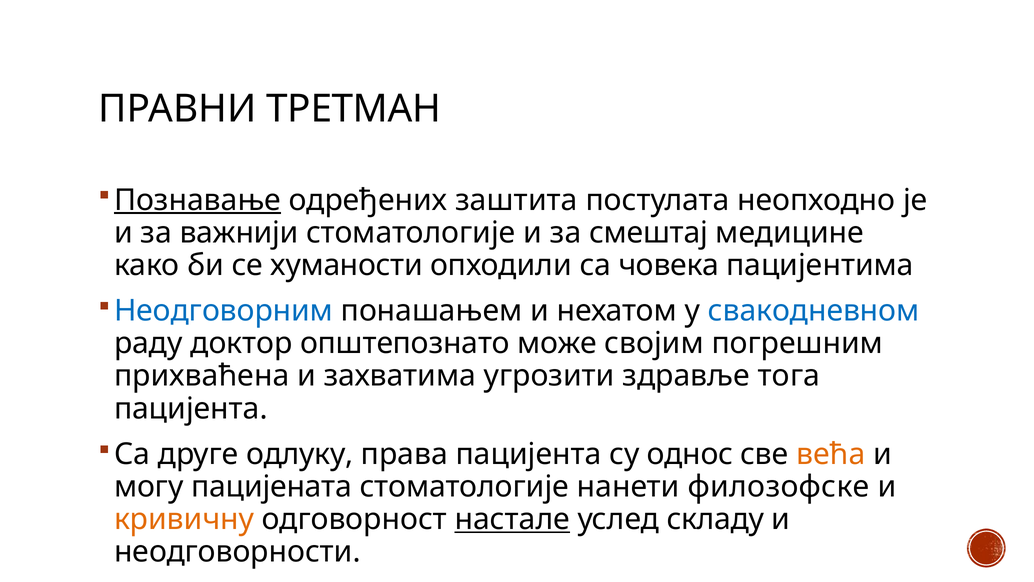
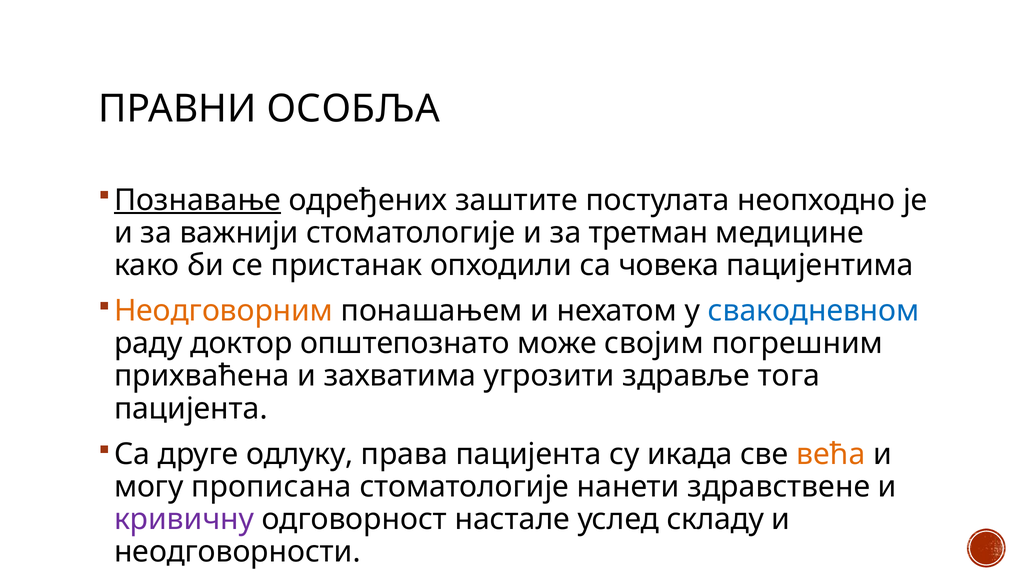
ТРЕТМАН: ТРЕТМАН -> ОСОБЉА (353, 109)
заштита: заштита -> заштите (516, 200)
смештај: смештај -> третман (649, 232)
хуманости: хуманости -> пристанак (347, 265)
Неодговорним colour: blue -> orange (224, 311)
однос: однос -> икада (690, 454)
пацијената: пацијената -> прописана (271, 486)
филозофске: филозофске -> здравствене (779, 486)
кривичну colour: orange -> purple (184, 519)
настале underline: present -> none (512, 519)
